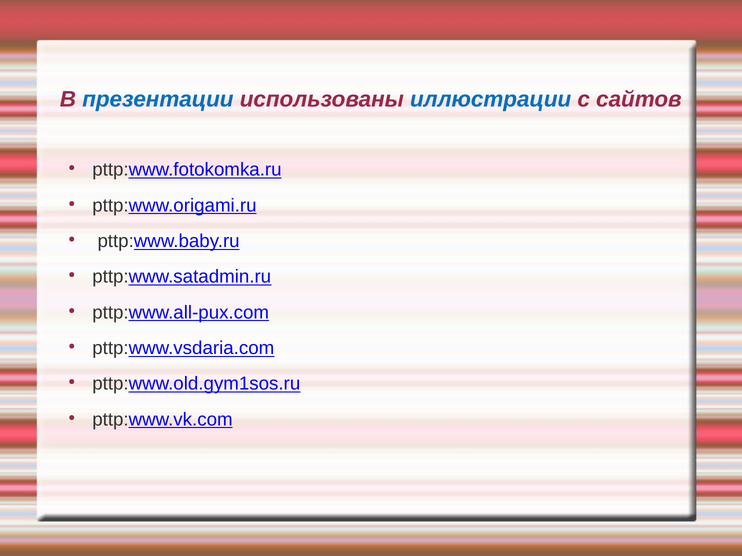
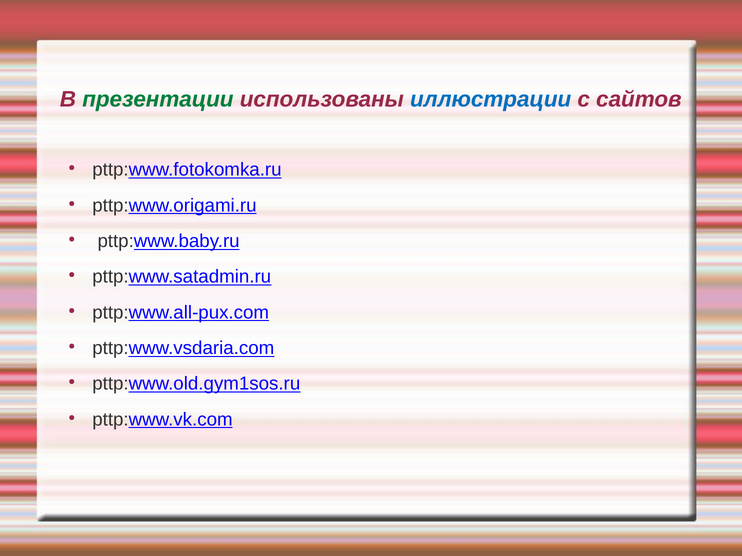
презентации colour: blue -> green (158, 99)
